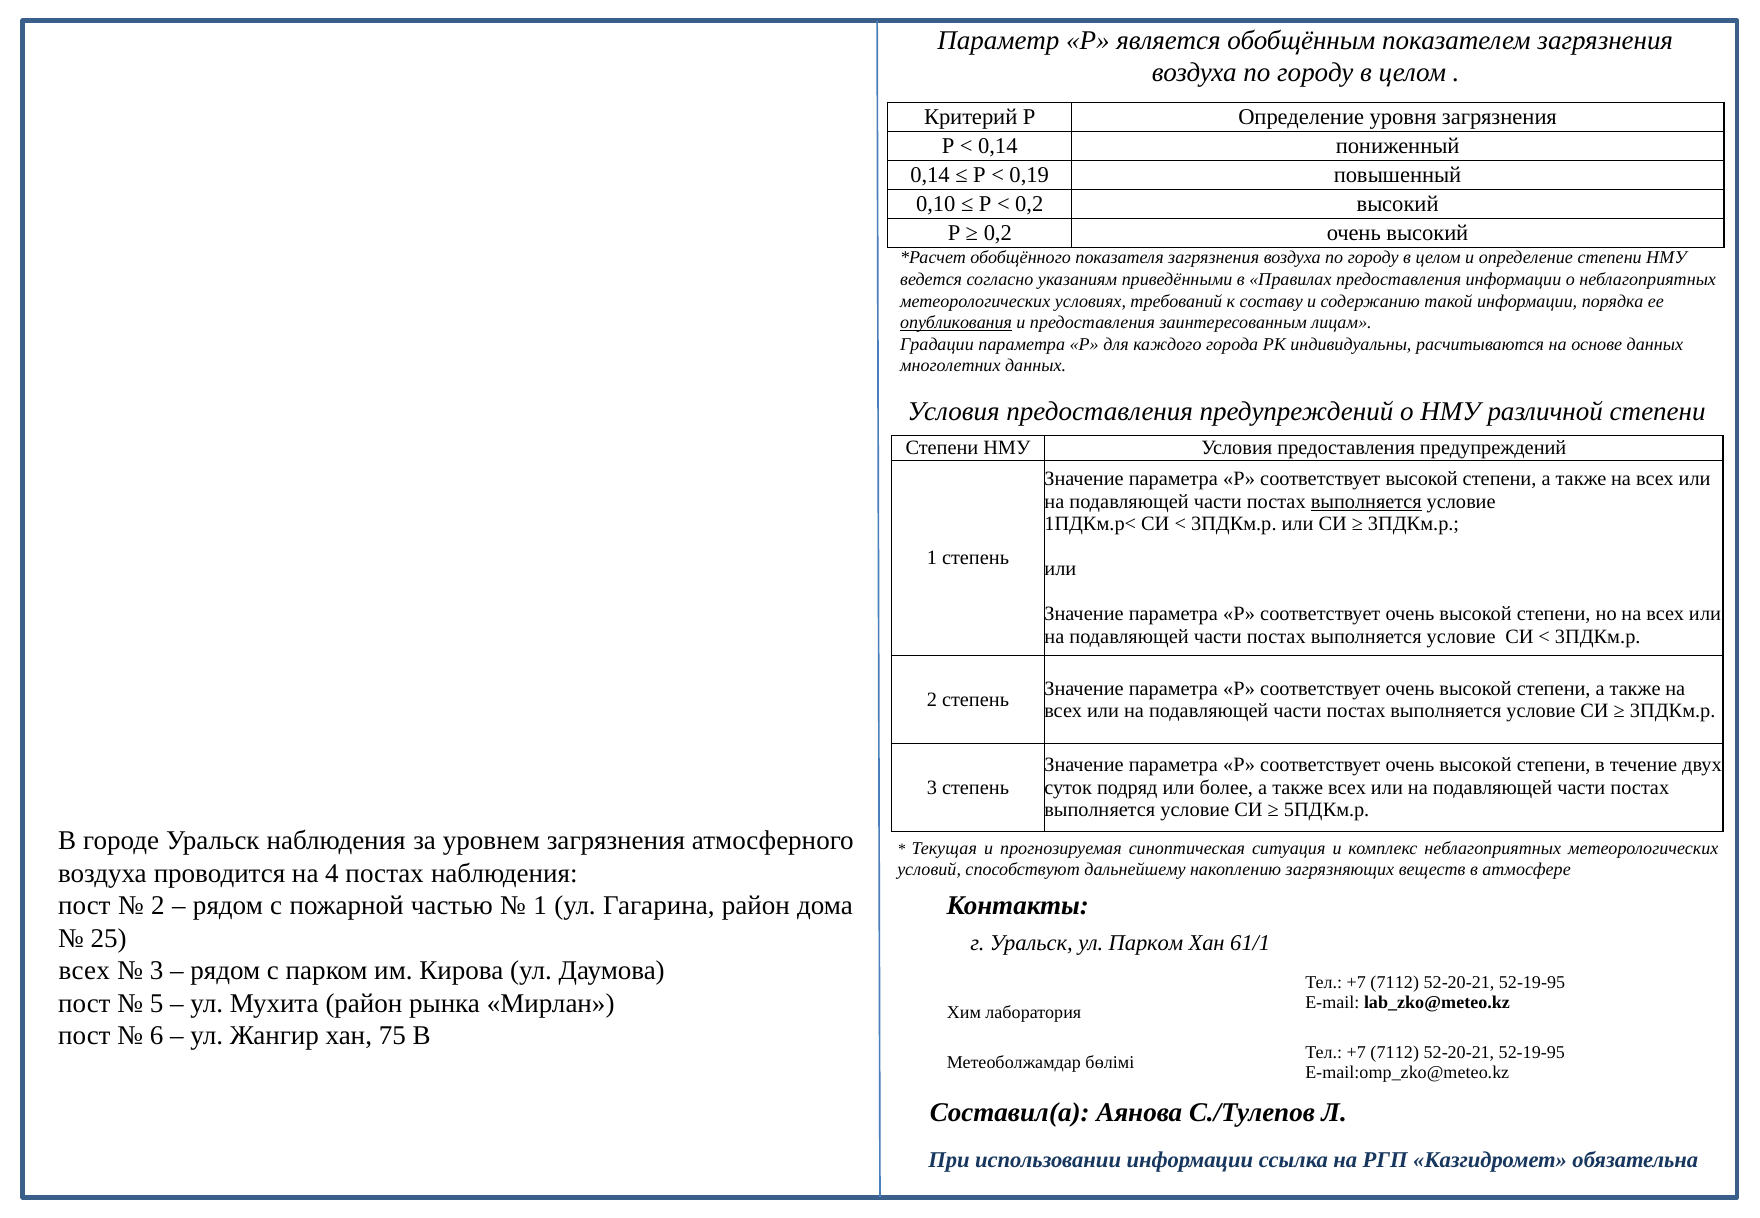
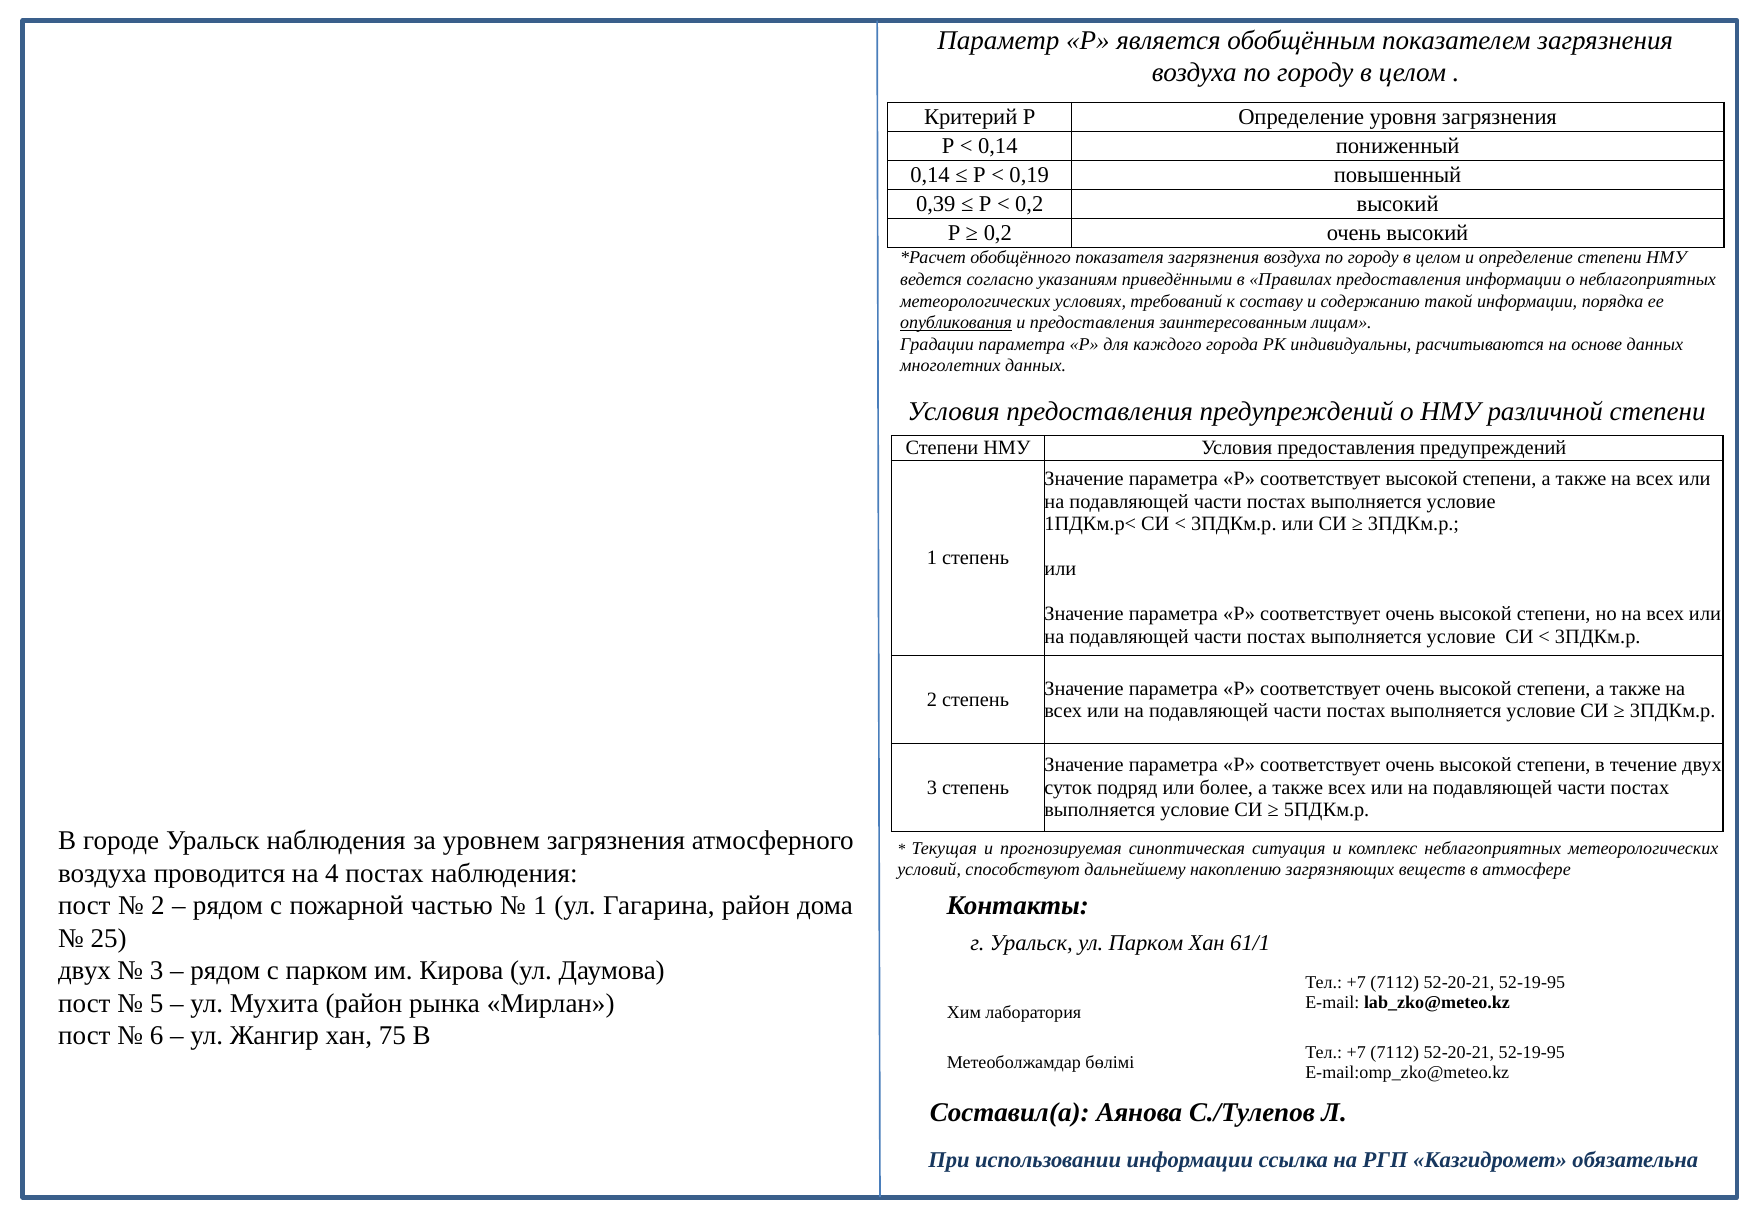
0,10: 0,10 -> 0,39 (936, 204)
выполняется underline: present -> none (1366, 502)
всех: всех -> двух (85, 971)
